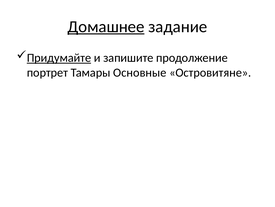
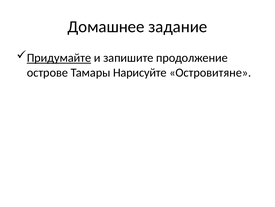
Домашнее underline: present -> none (106, 27)
портрет: портрет -> острове (47, 72)
Основные: Основные -> Нарисуйте (140, 72)
